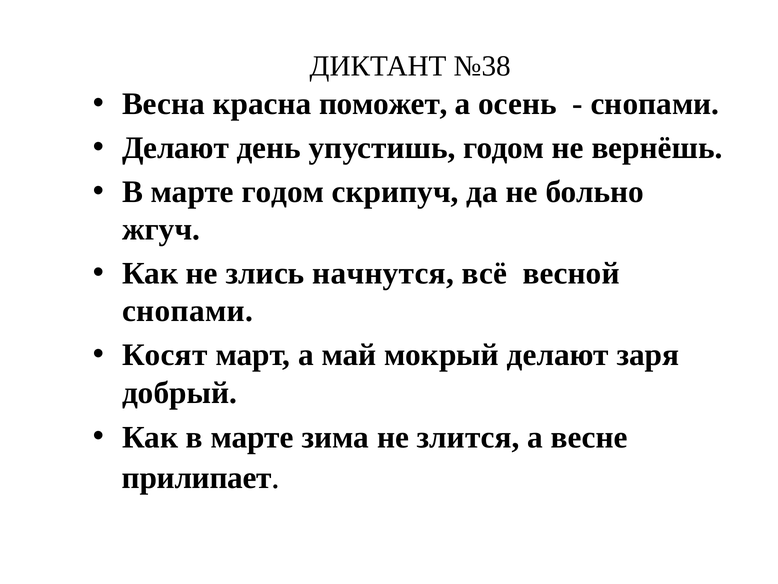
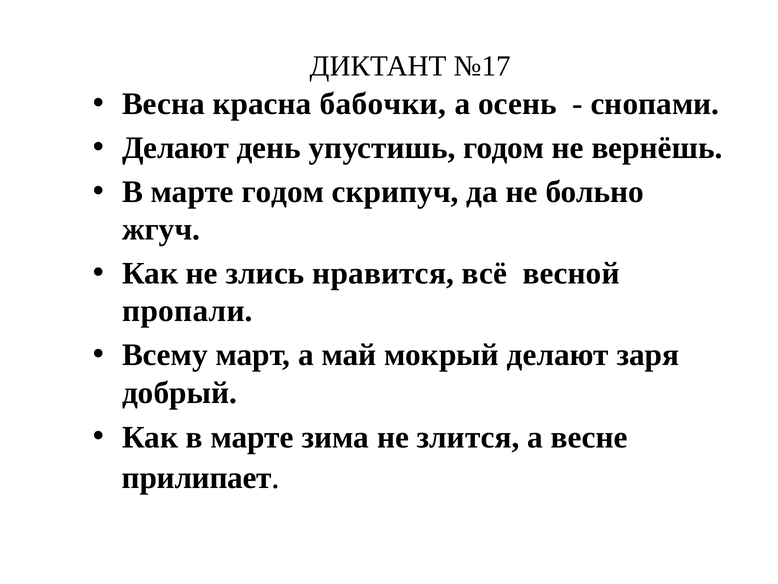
№38: №38 -> №17 (482, 66)
поможет: поможет -> бабочки (383, 104)
начнутся: начнутся -> нравится (383, 273)
снопами: снопами -> пропали (187, 311)
Косят: Косят -> Всему (165, 355)
